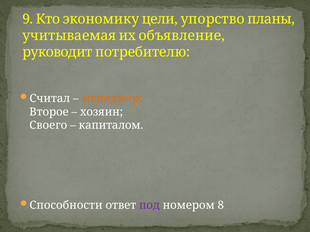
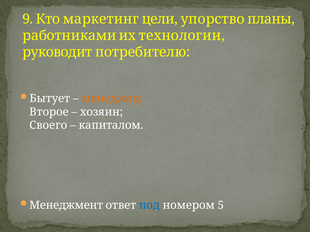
экономику: экономику -> маркетинг (101, 19)
учитываемая: учитываемая -> работниками (69, 36)
объявление: объявление -> технологии (182, 36)
Считал: Считал -> Бытует (50, 99)
Способности: Способности -> Менеджмент (66, 206)
под colour: purple -> blue (149, 206)
8: 8 -> 5 (221, 206)
